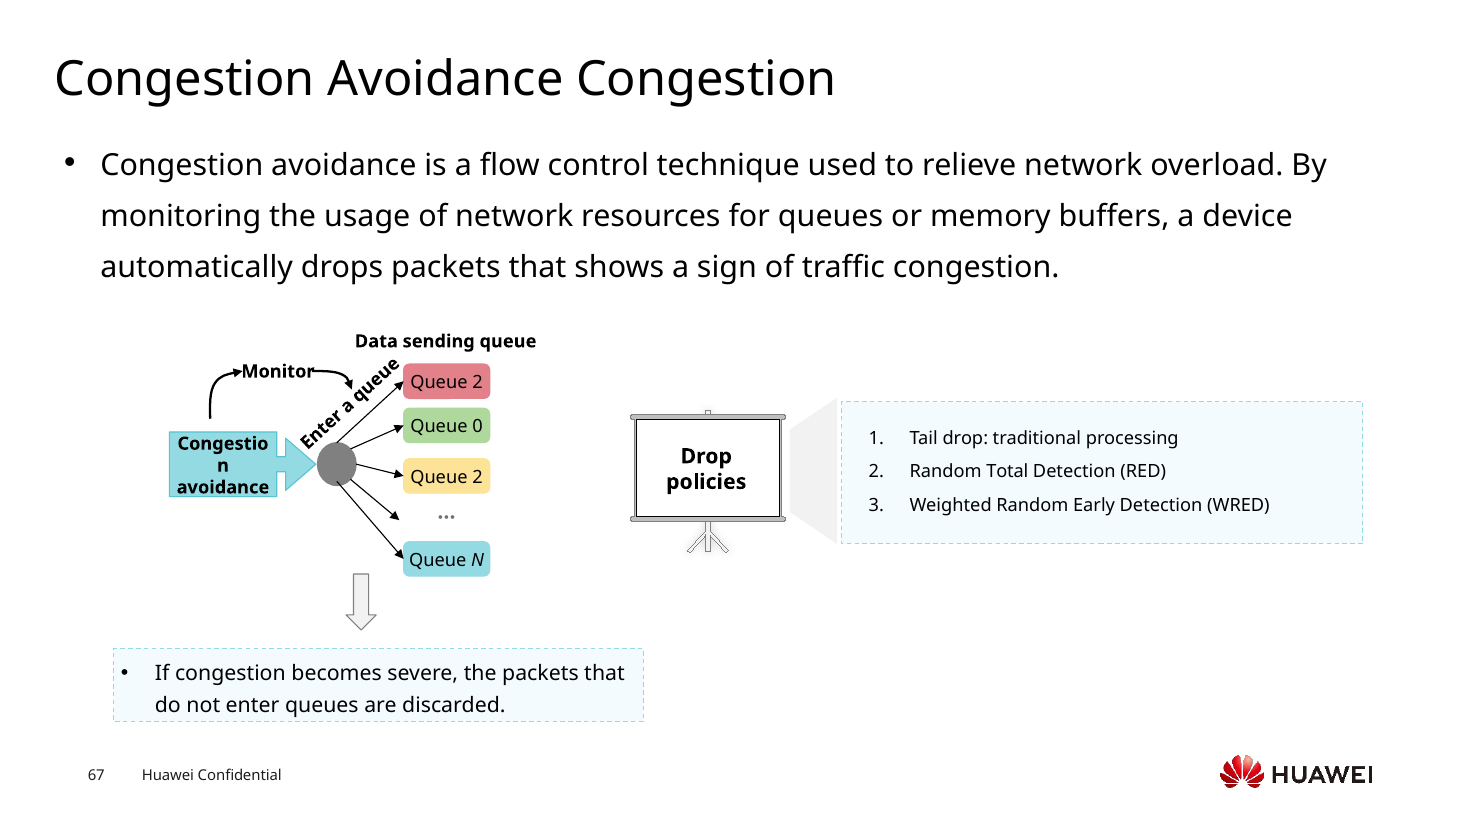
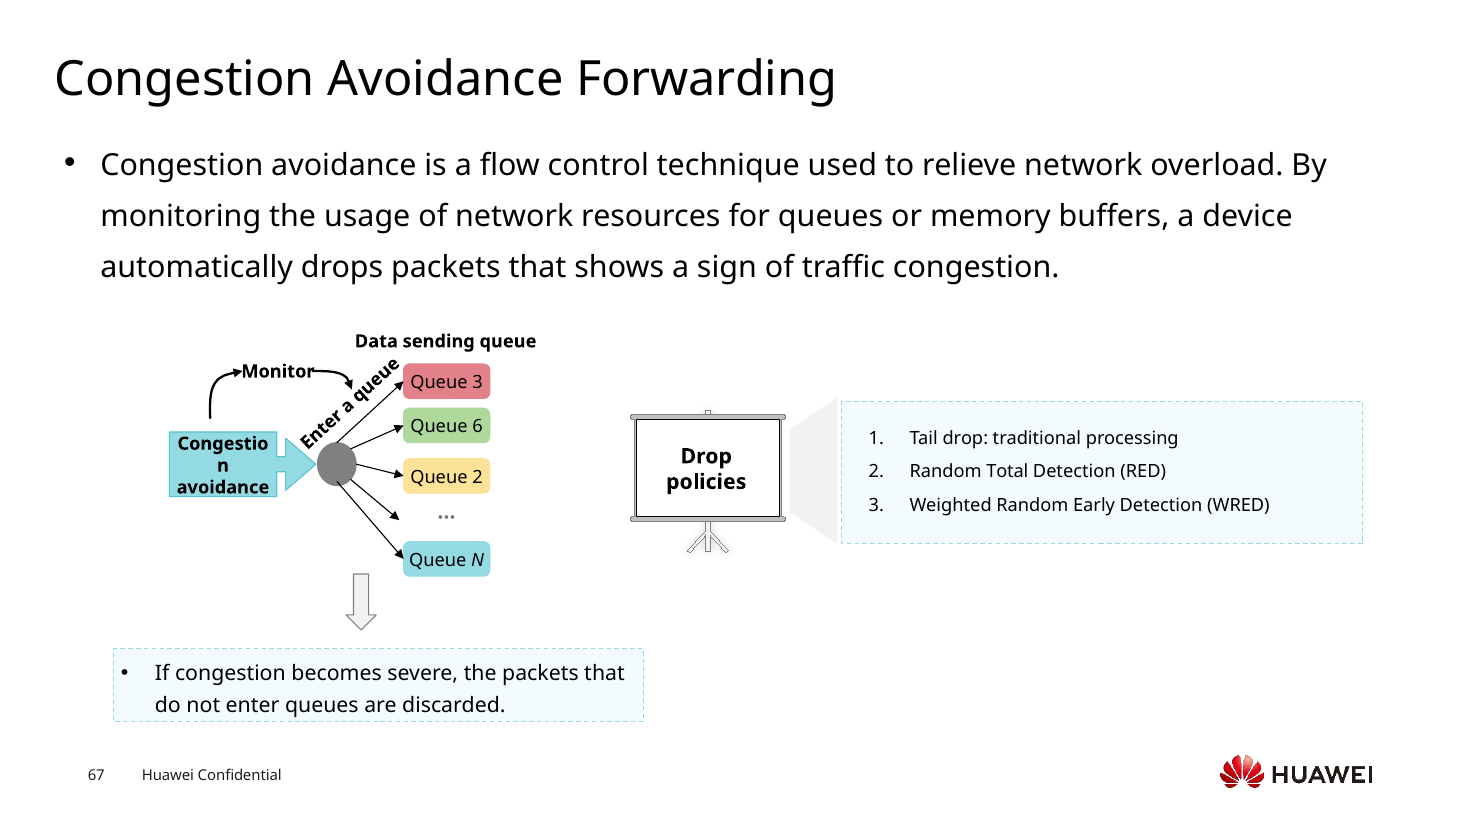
Avoidance Congestion: Congestion -> Forwarding (707, 80)
2: 2 -> 3 (478, 383)
0: 0 -> 6 (478, 427)
